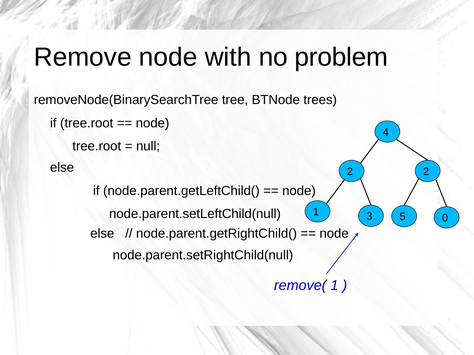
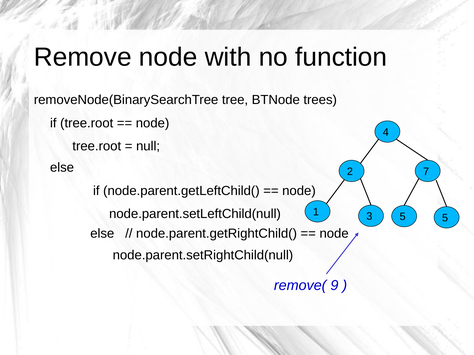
problem: problem -> function (341, 57)
2 2: 2 -> 7 (426, 172)
5 0: 0 -> 5 (445, 218)
remove( 1: 1 -> 9 (334, 286)
